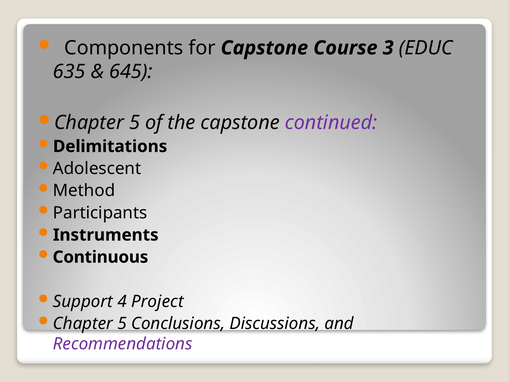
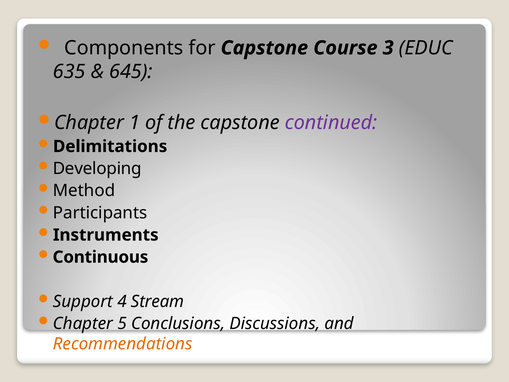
5: 5 -> 1 (135, 123)
Adolescent: Adolescent -> Developing (97, 168)
Project: Project -> Stream (158, 301)
Recommendations colour: purple -> orange (123, 344)
